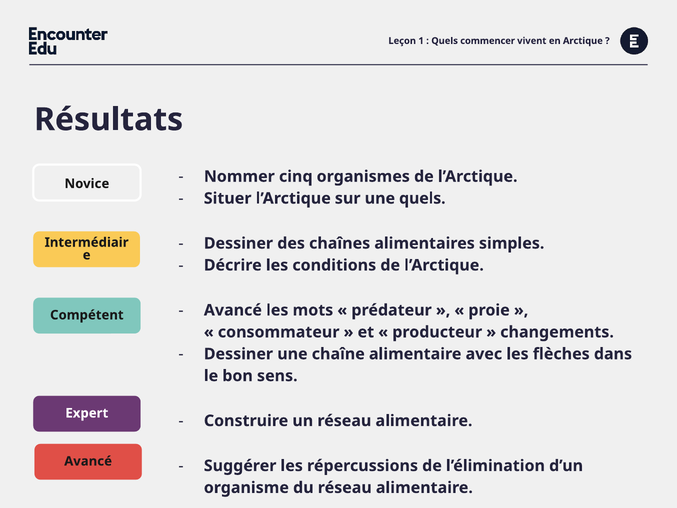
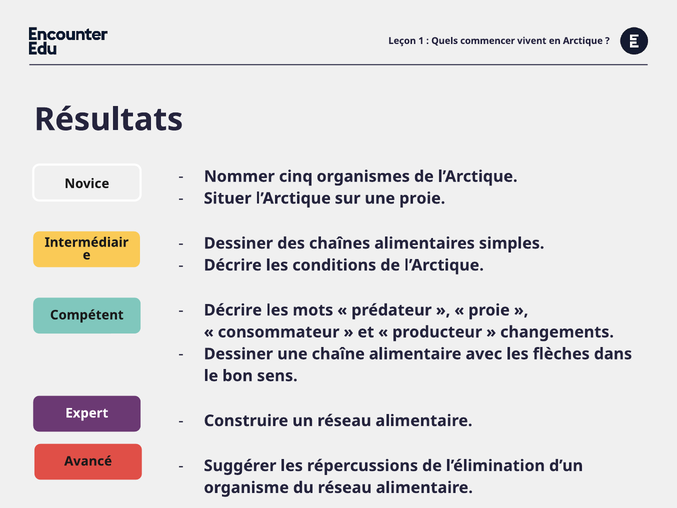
une quels: quels -> proie (422, 198)
Avancé: Avancé -> Décrire (233, 310)
